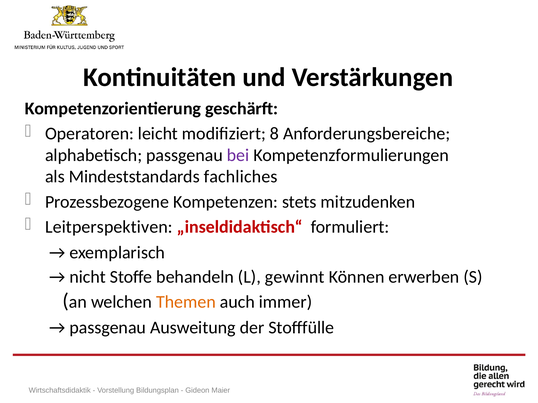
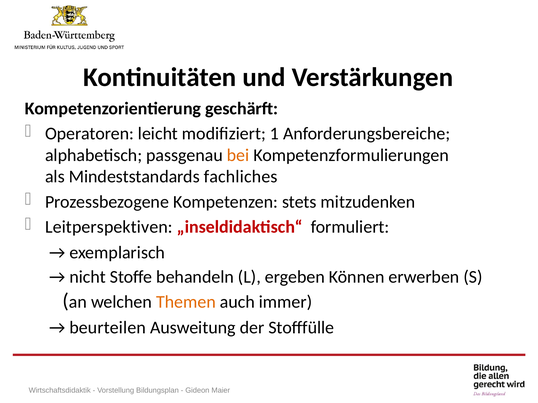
8: 8 -> 1 (274, 134)
bei colour: purple -> orange (238, 155)
gewinnt: gewinnt -> ergeben (295, 277)
passgenau: passgenau -> beurteilen (108, 328)
